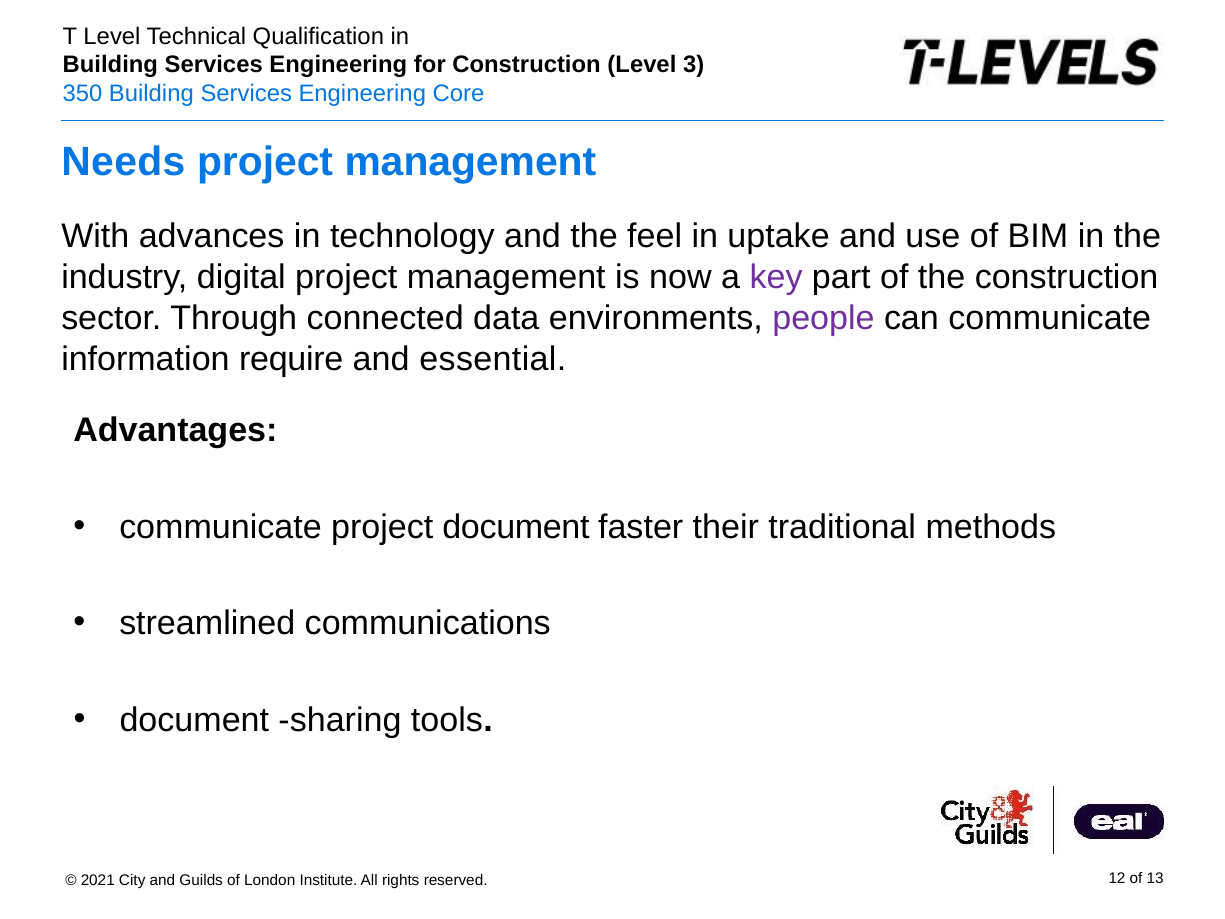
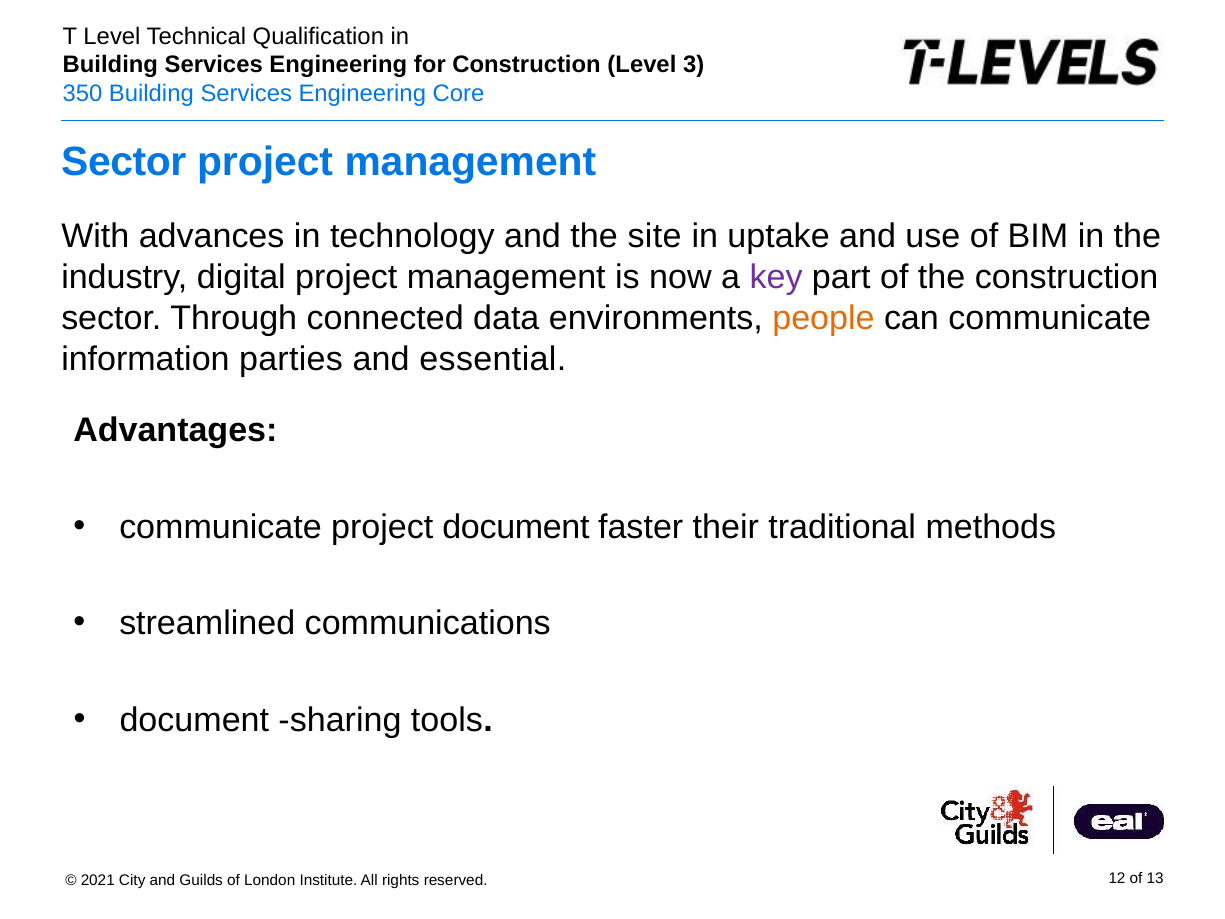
Needs: Needs -> Sector (124, 162)
feel: feel -> site (655, 236)
people colour: purple -> orange (823, 318)
require: require -> parties (291, 359)
